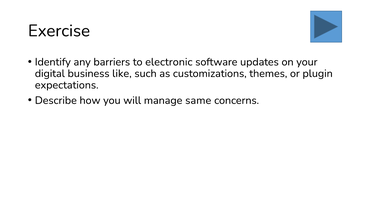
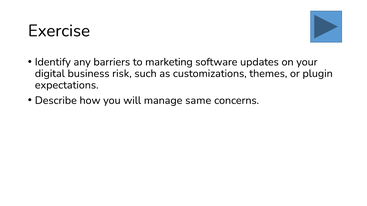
electronic: electronic -> marketing (169, 62)
like: like -> risk (122, 74)
